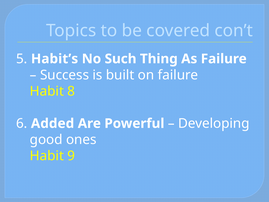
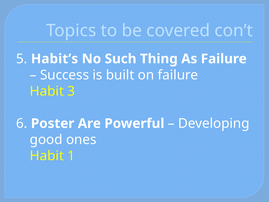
8: 8 -> 3 (71, 91)
Added: Added -> Poster (53, 123)
9: 9 -> 1 (71, 156)
